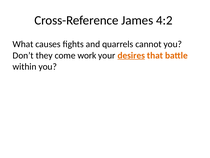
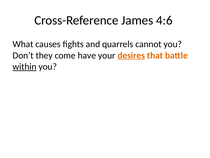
4:2: 4:2 -> 4:6 (164, 20)
work: work -> have (87, 55)
within underline: none -> present (25, 66)
